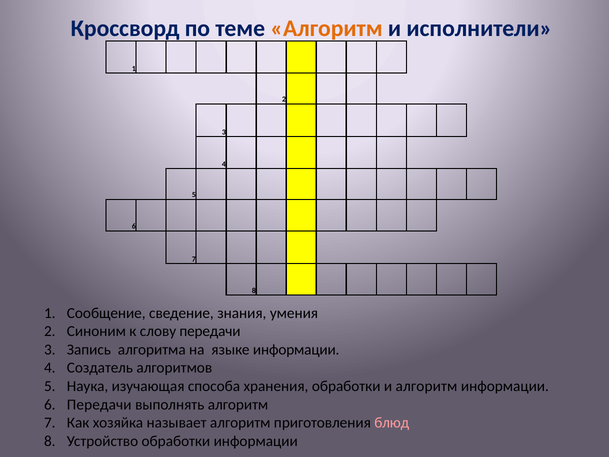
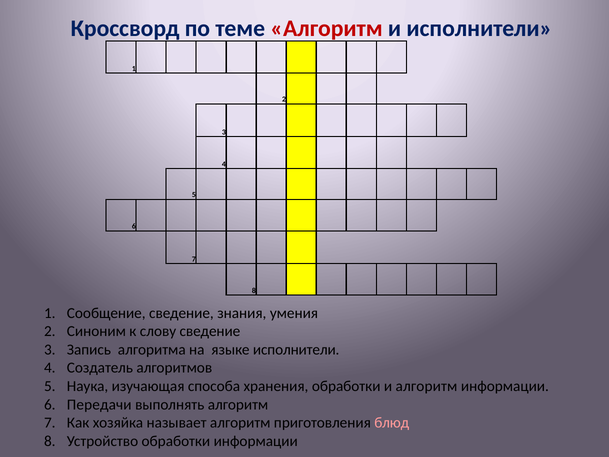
Алгоритм colour: orange -> red (327, 28)
слову передачи: передачи -> сведение (210, 331)
языке информации: информации -> исполнители (296, 349)
